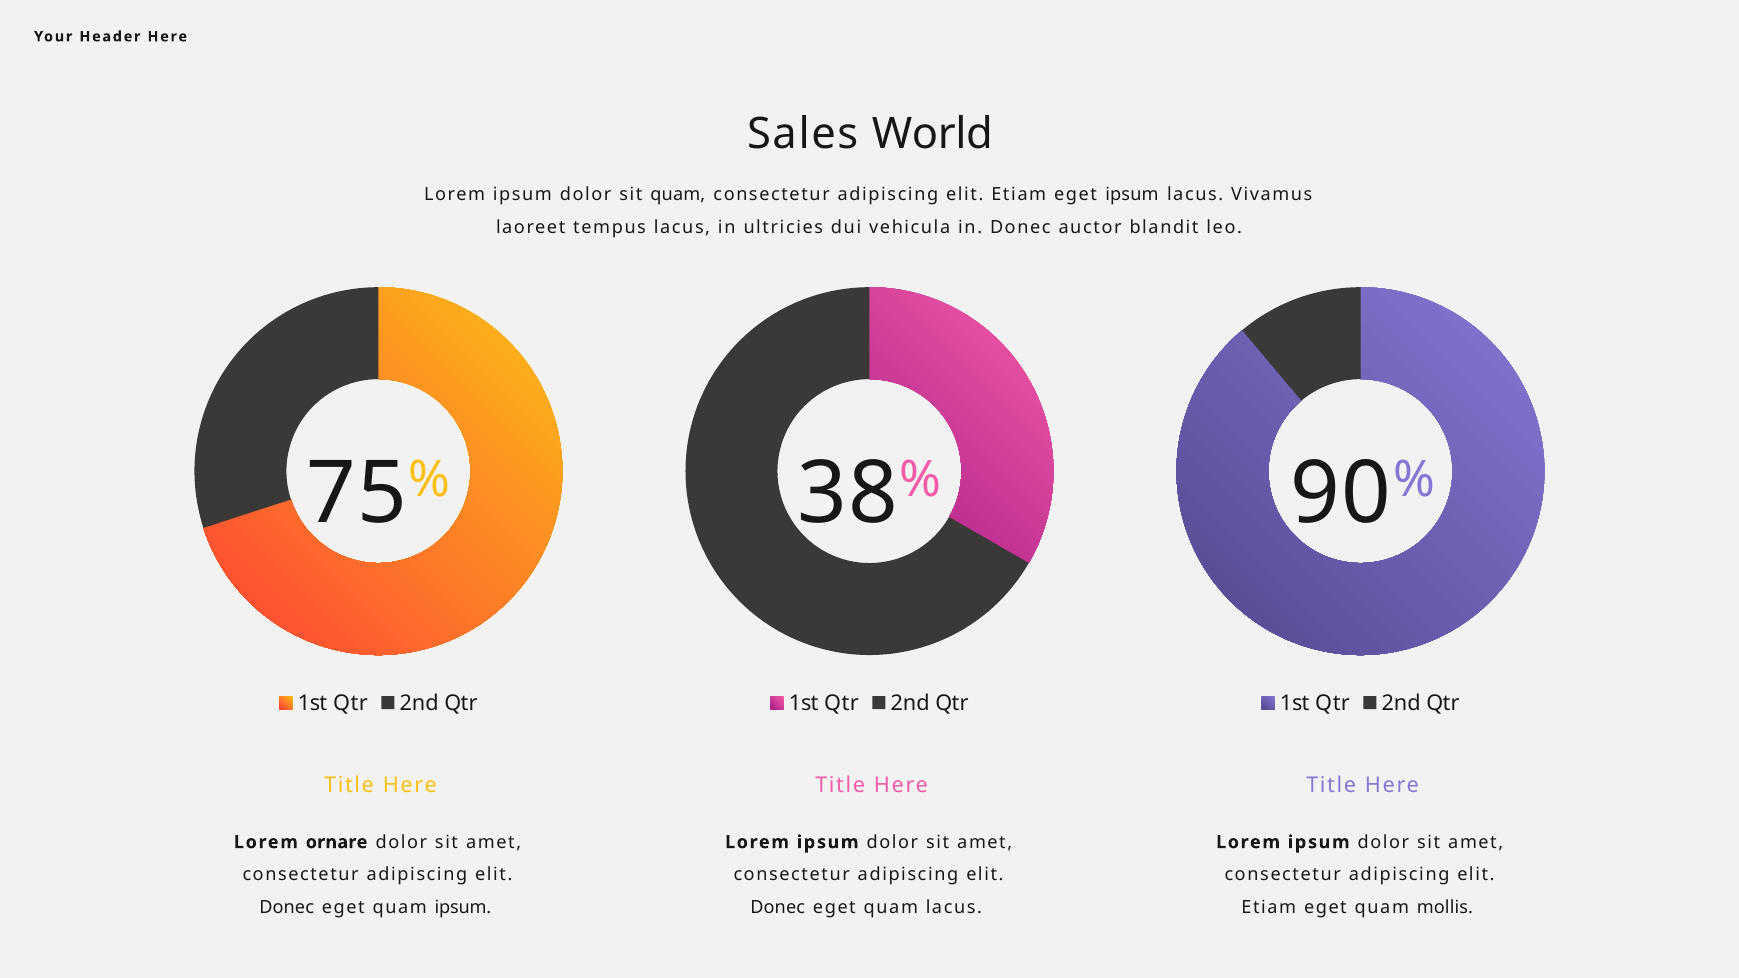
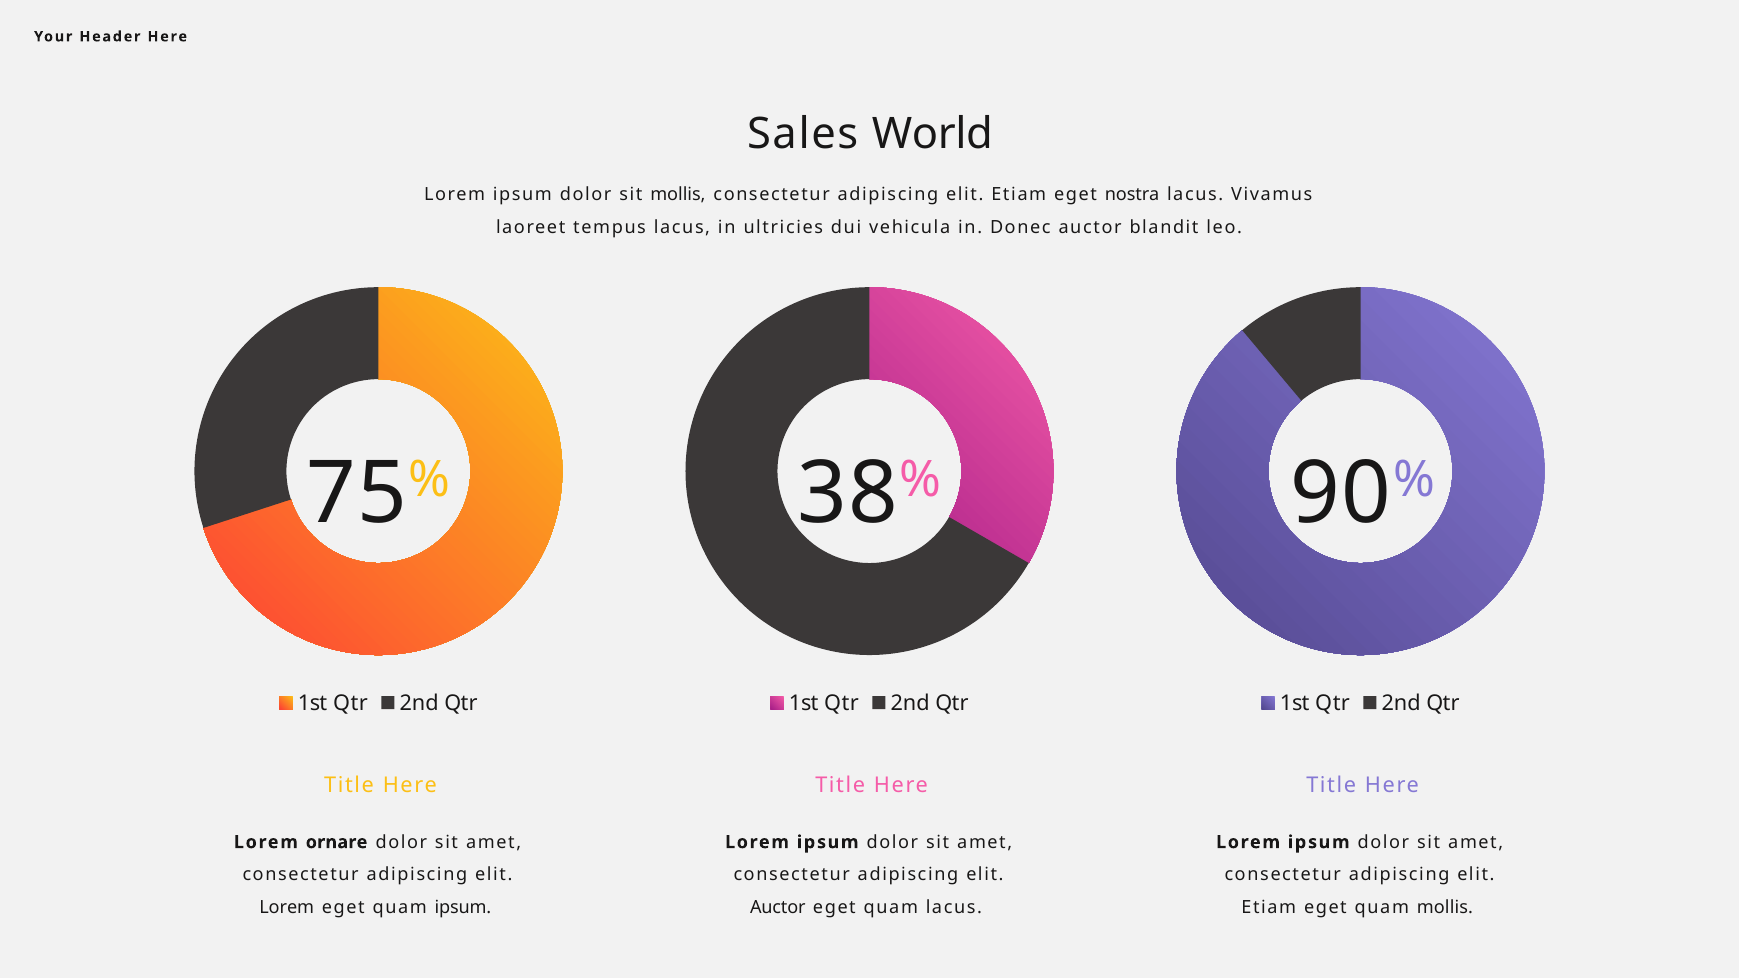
sit quam: quam -> mollis (678, 195)
eget ipsum: ipsum -> nostra (1132, 195)
Donec: Donec -> Lorem (287, 908)
Donec: Donec -> Auctor (778, 908)
